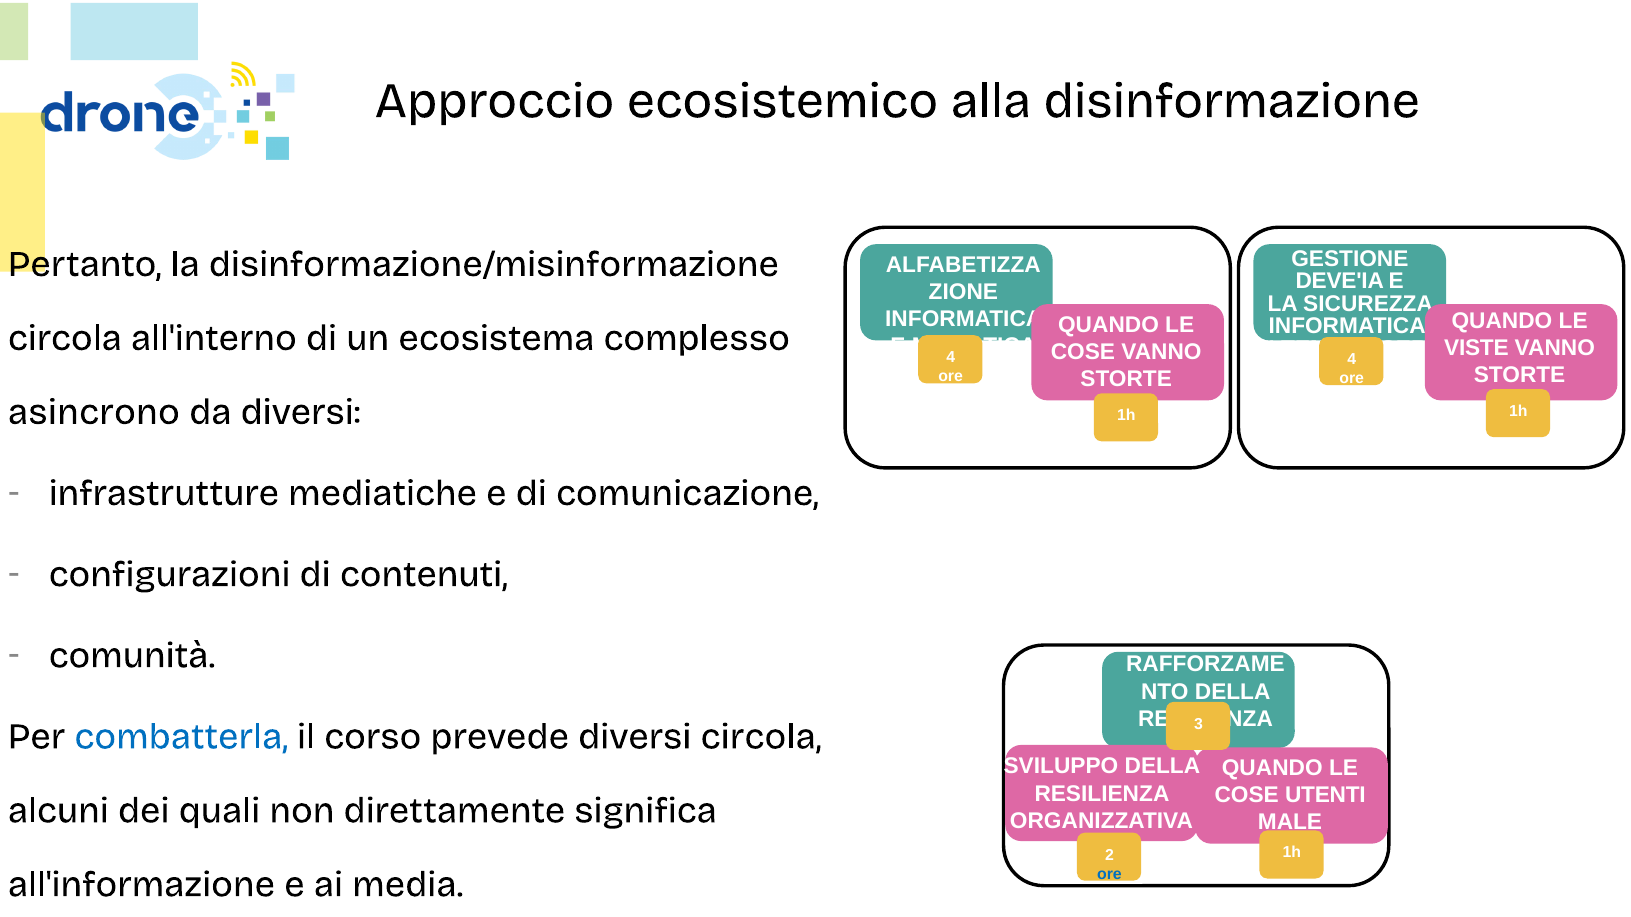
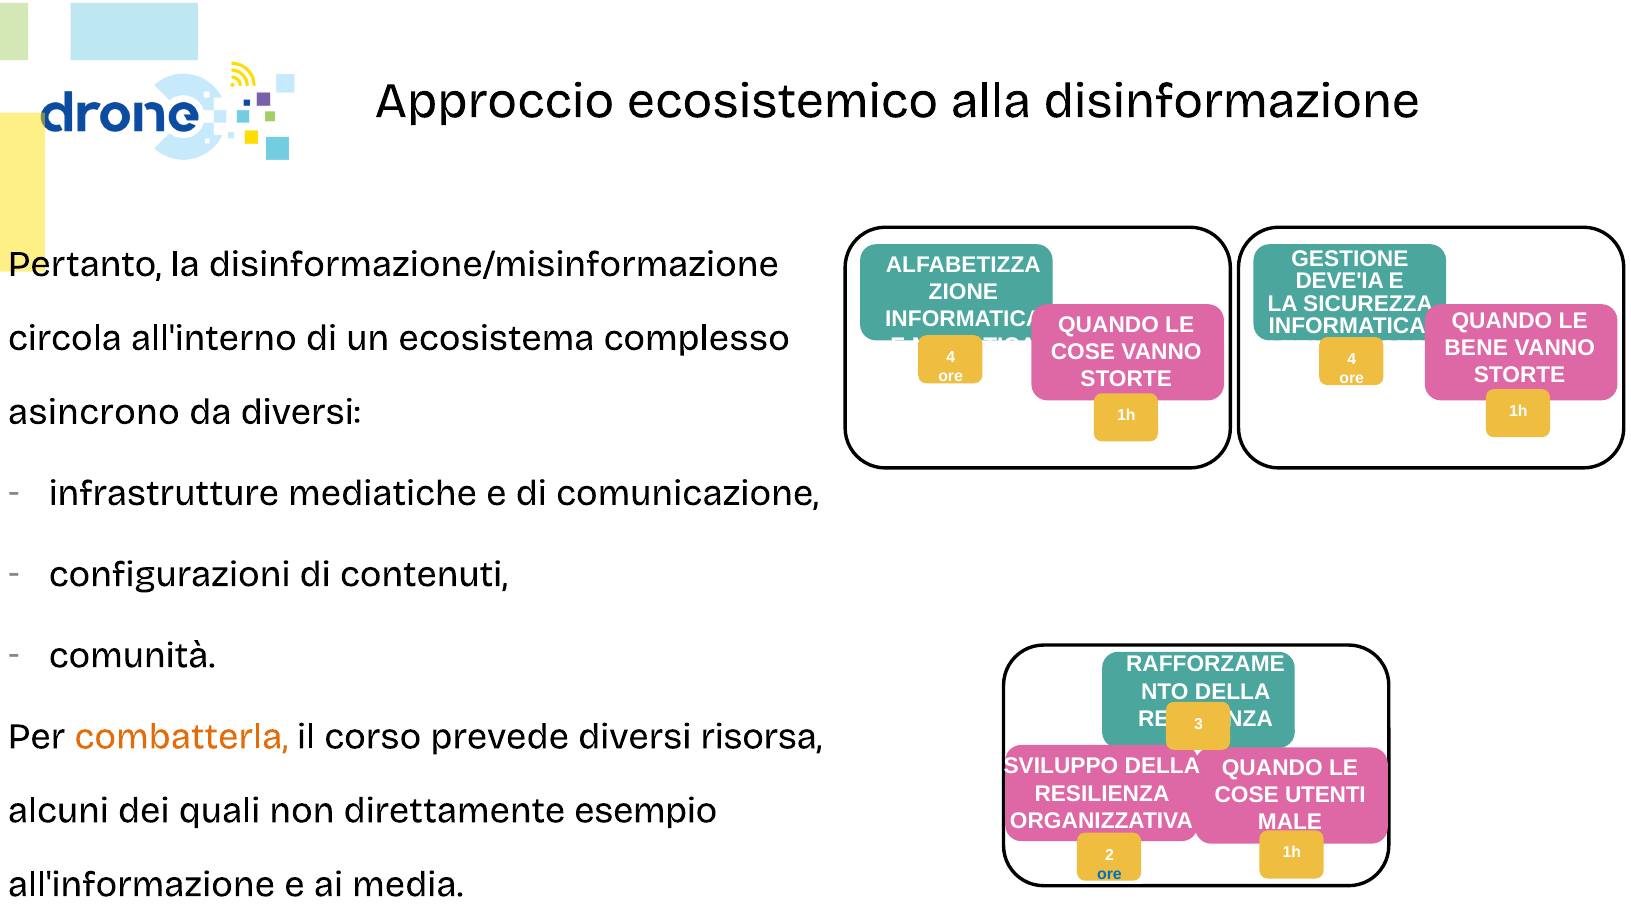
VISTE: VISTE -> BENE (1476, 348)
combatterla colour: blue -> orange (181, 737)
diversi circola: circola -> risorsa (761, 737)
significa: significa -> esempio (646, 811)
